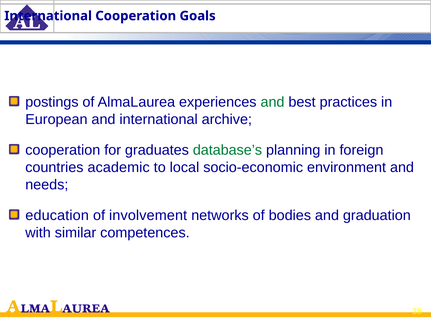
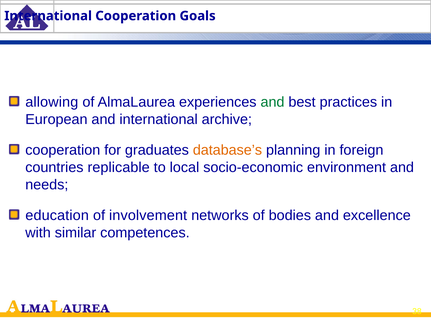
postings: postings -> allowing (52, 102)
database’s colour: green -> orange (227, 150)
academic: academic -> replicable (119, 168)
graduation: graduation -> excellence (377, 216)
